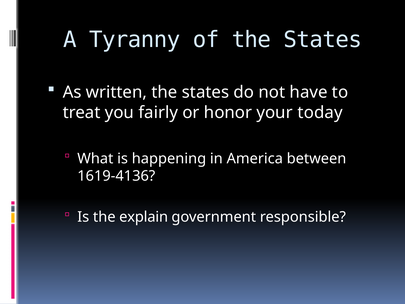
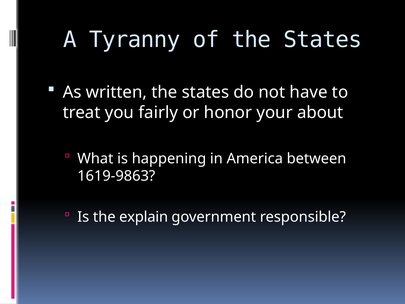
today: today -> about (320, 113)
1619-4136: 1619-4136 -> 1619-9863 (116, 176)
